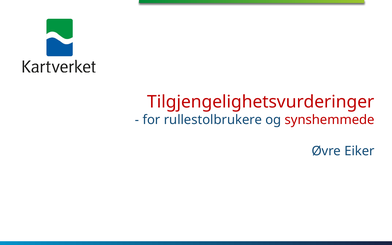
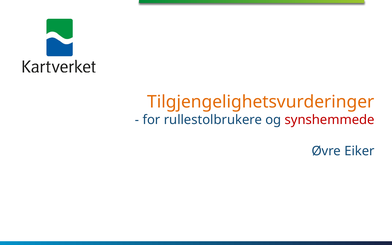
Tilgjengelighetsvurderinger colour: red -> orange (261, 102)
